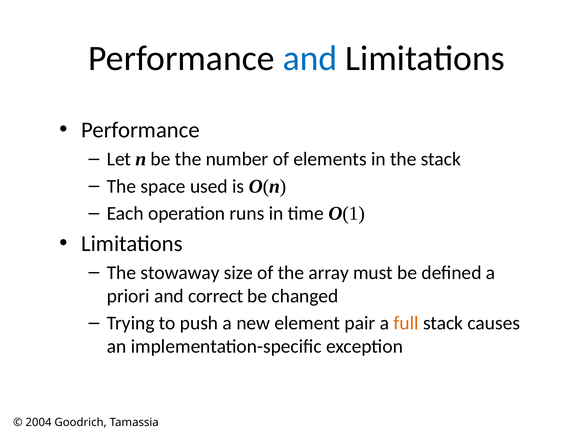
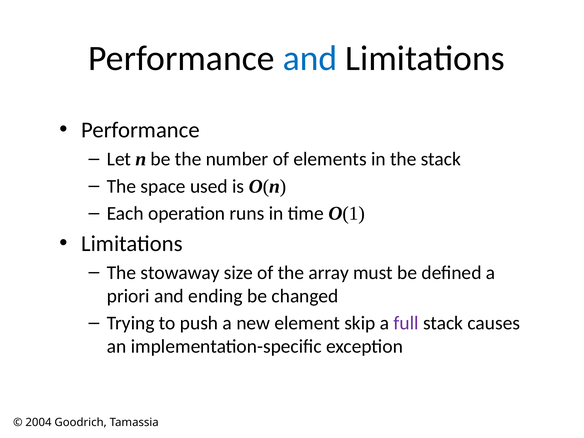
correct: correct -> ending (216, 296)
pair: pair -> skip (360, 323)
full colour: orange -> purple (406, 323)
